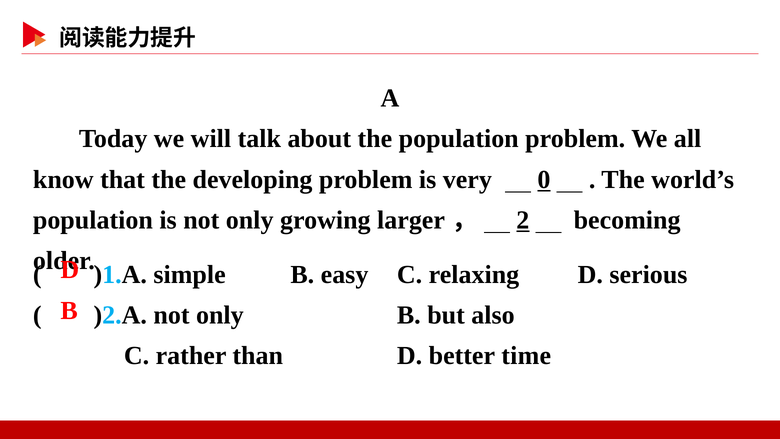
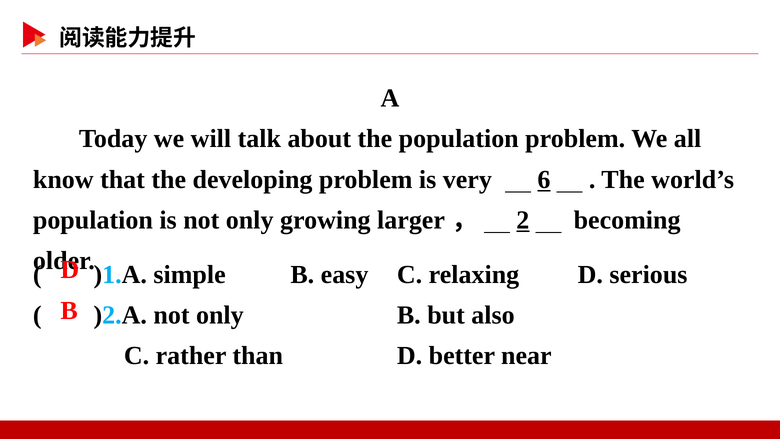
0: 0 -> 6 (544, 179)
time: time -> near (526, 356)
